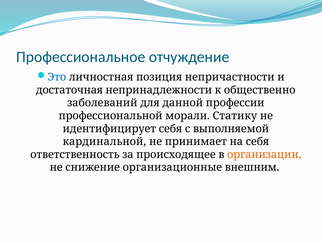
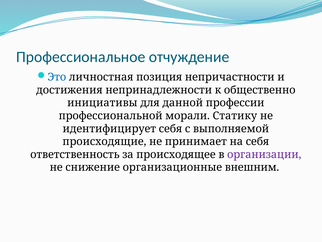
достаточная: достаточная -> достижения (69, 90)
заболеваний: заболеваний -> инициативы (102, 103)
кардинальной: кардинальной -> происходящие (104, 141)
организации colour: orange -> purple (264, 154)
